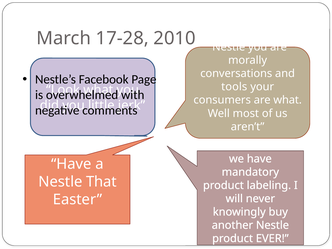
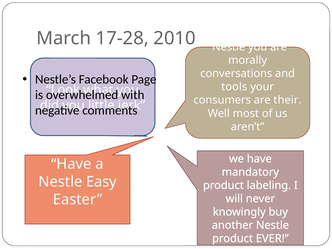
are what: what -> their (288, 100)
That: That -> Easy (101, 182)
